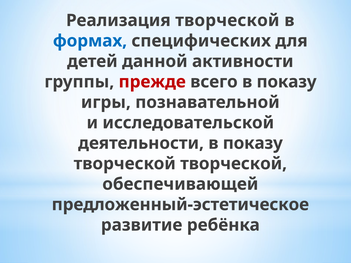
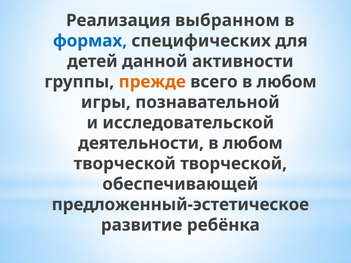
Реализация творческой: творческой -> выбранном (227, 20)
прежде colour: red -> orange (152, 82)
всего в показу: показу -> любом (287, 82)
деятельности в показу: показу -> любом (253, 143)
